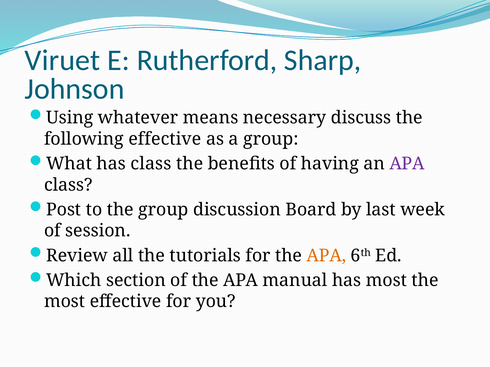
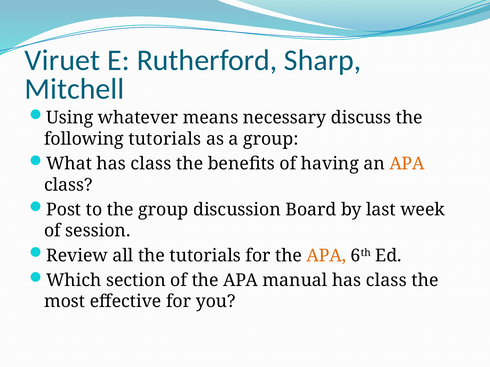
Johnson: Johnson -> Mitchell (74, 89)
following effective: effective -> tutorials (165, 139)
APA colour: purple -> orange (407, 164)
manual has most: most -> class (386, 281)
